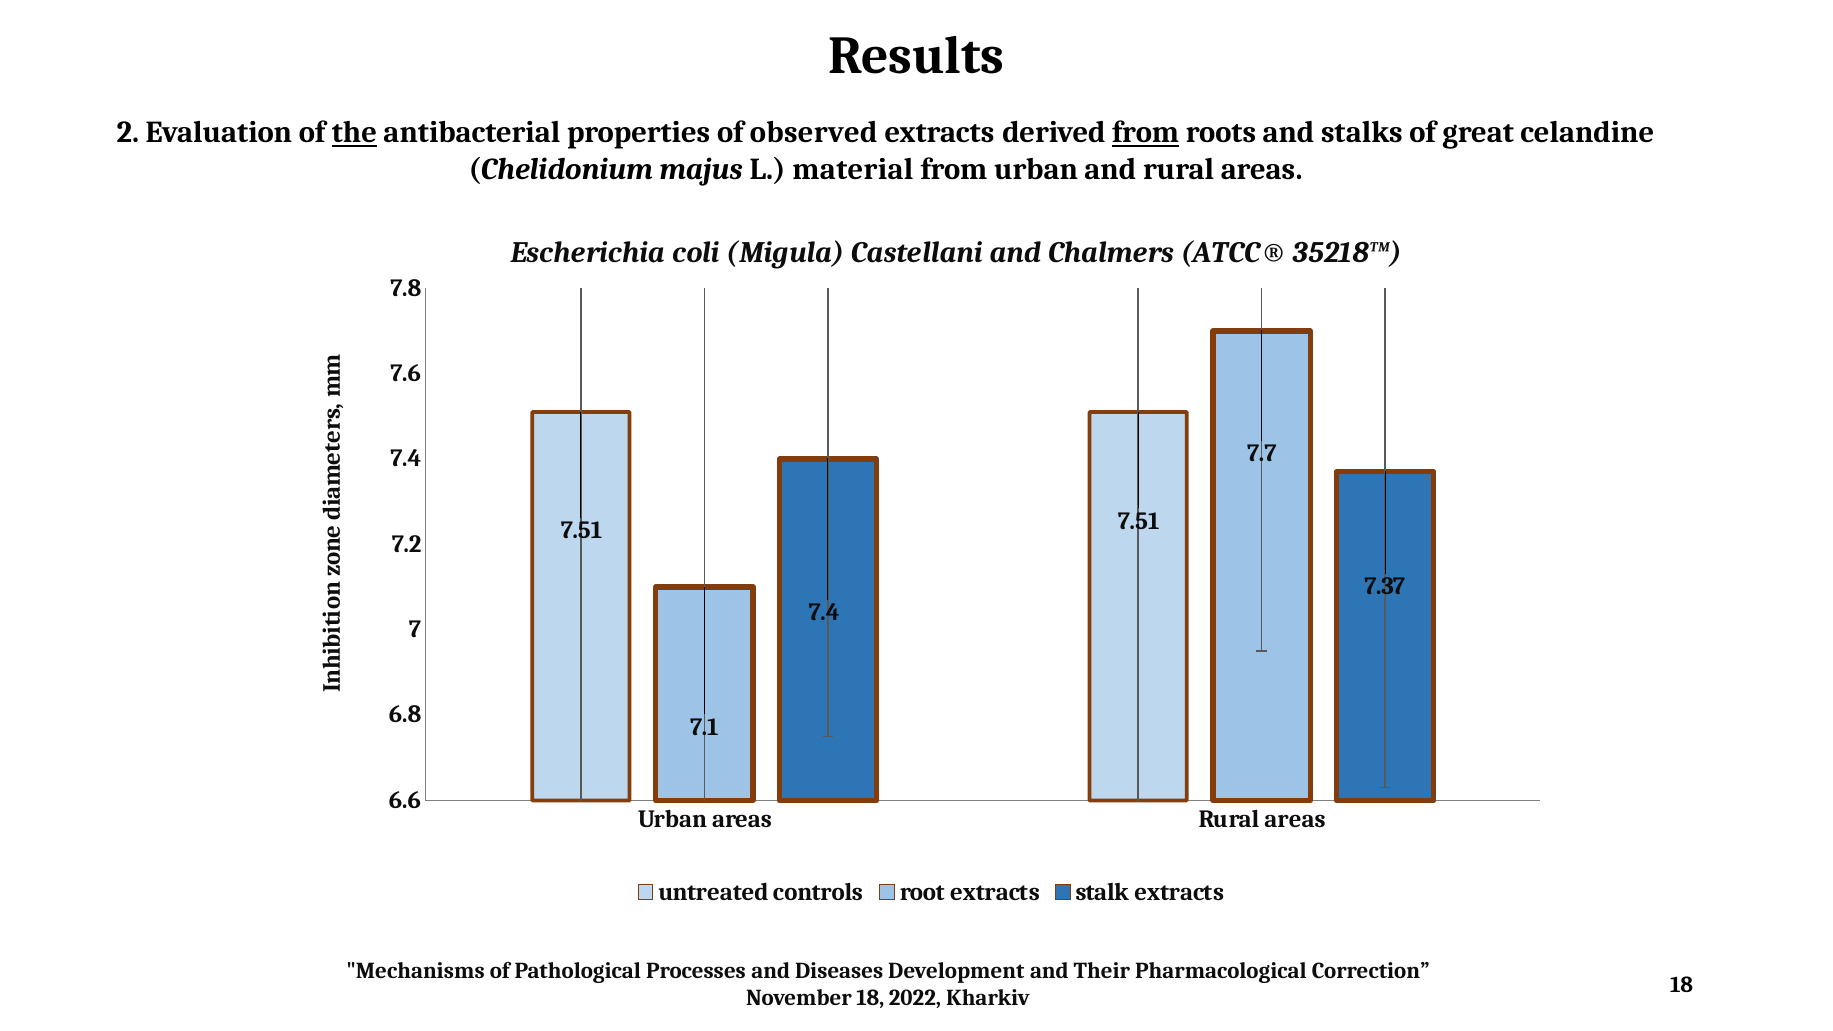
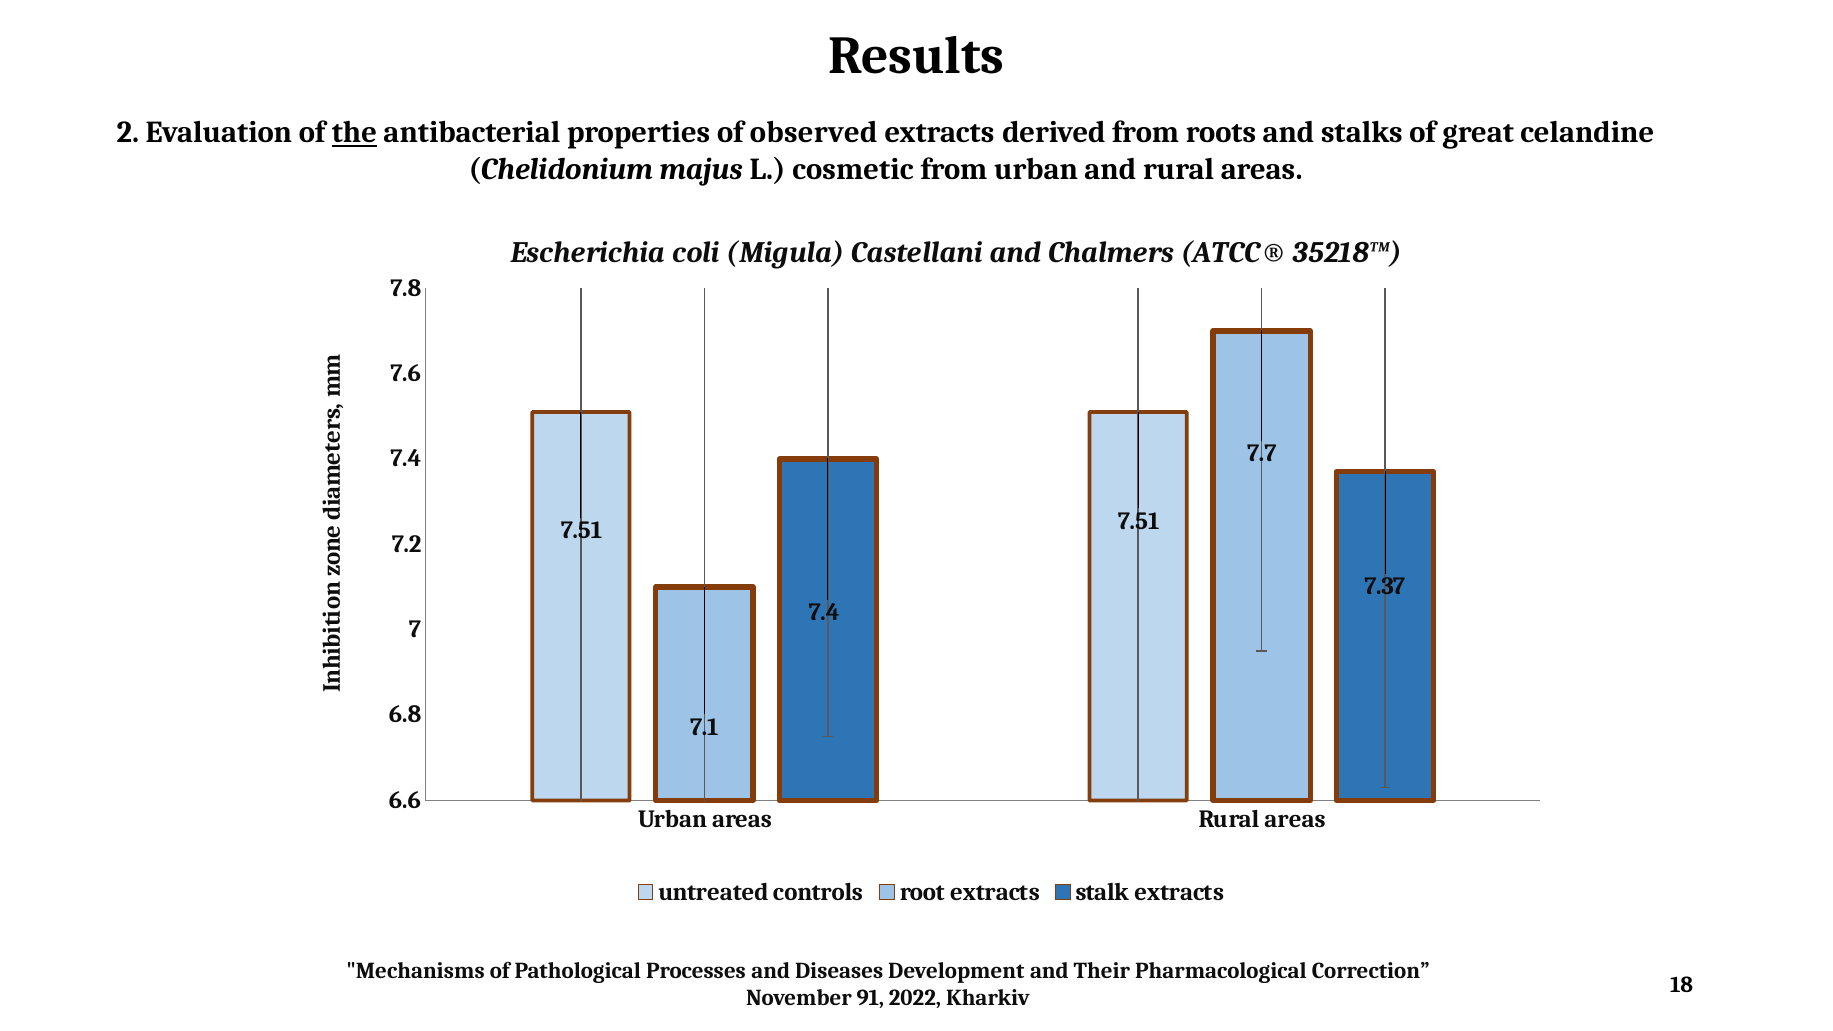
from underline: present -> none (1146, 133)
material: material -> cosmetic (853, 170)
November 18: 18 -> 91 (870, 998)
